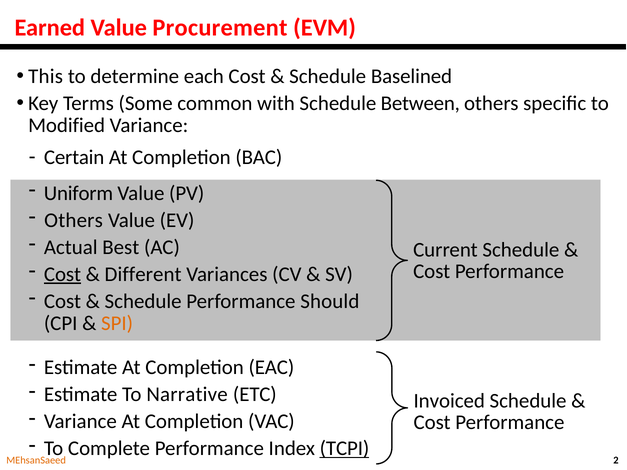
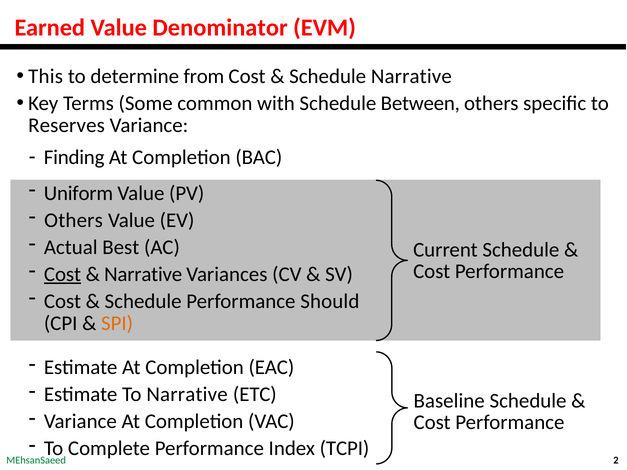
Procurement: Procurement -> Denominator (220, 28)
each: each -> from (204, 76)
Schedule Baselined: Baselined -> Narrative (411, 76)
Modified: Modified -> Reserves (67, 125)
Certain: Certain -> Finding (74, 157)
Different: Different -> Narrative (143, 275)
Invoiced: Invoiced -> Baseline (449, 401)
TCPI underline: present -> none (344, 449)
MEhsanSaeed colour: orange -> green (36, 460)
